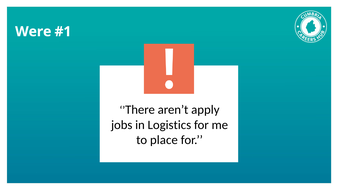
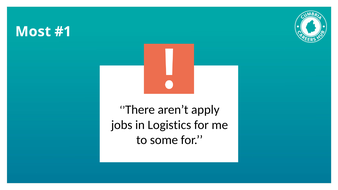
Were: Were -> Most (33, 32)
place: place -> some (164, 140)
